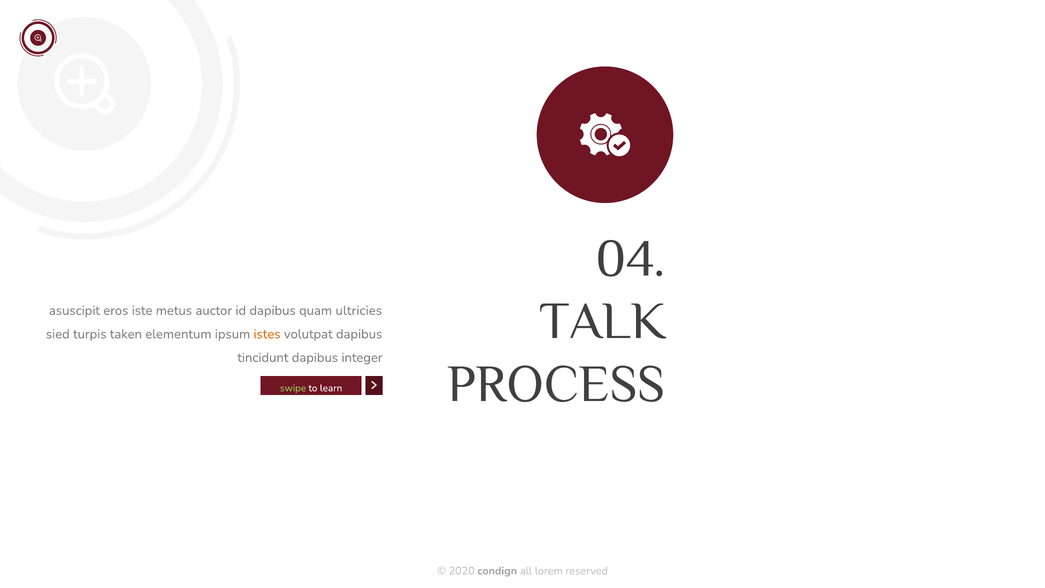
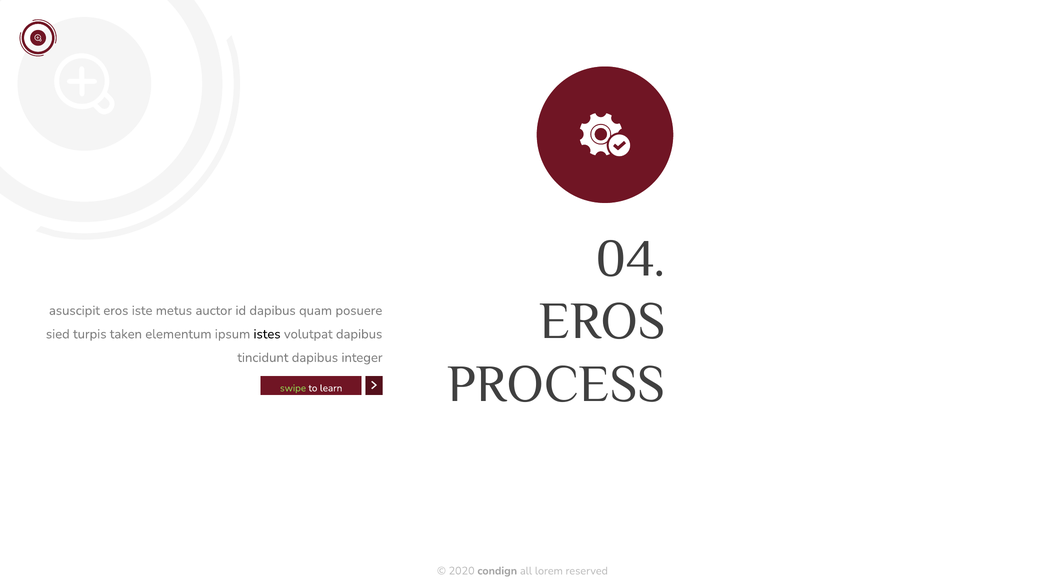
TALK: TALK -> EROS (603, 321)
ultricies: ultricies -> posuere (359, 310)
istes colour: orange -> black (267, 334)
